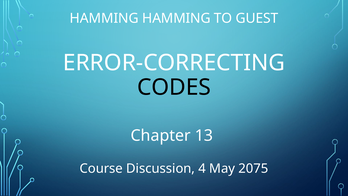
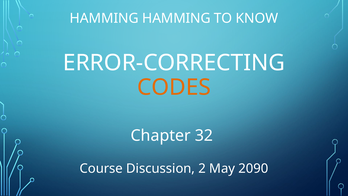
GUEST: GUEST -> KNOW (257, 18)
CODES colour: black -> orange (174, 87)
13: 13 -> 32 (204, 135)
4: 4 -> 2 (202, 168)
2075: 2075 -> 2090 (253, 168)
